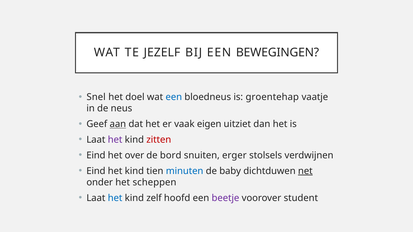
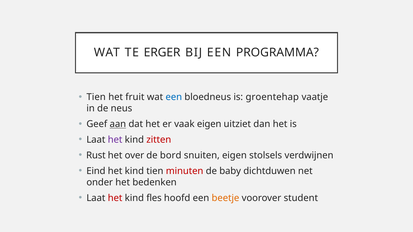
JEZELF: JEZELF -> ERGER (162, 53)
BEWEGINGEN: BEWEGINGEN -> PROGRAMMA (277, 53)
Snel: Snel -> Tien (96, 97)
doel: doel -> fruit (135, 97)
Eind: Eind -> Rust (96, 156)
snuiten erger: erger -> eigen (234, 156)
minuten colour: blue -> red (185, 171)
net underline: present -> none (305, 171)
scheppen: scheppen -> bedenken (155, 183)
het colour: blue -> red (115, 198)
zelf: zelf -> fles (154, 198)
beetje colour: purple -> orange (225, 198)
